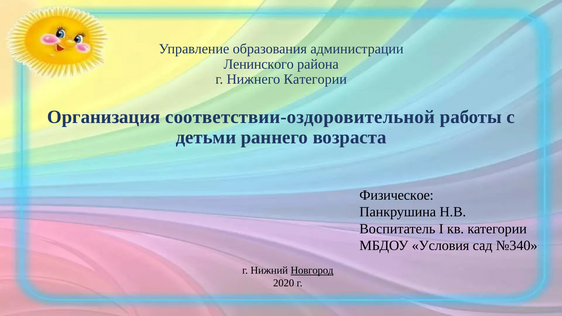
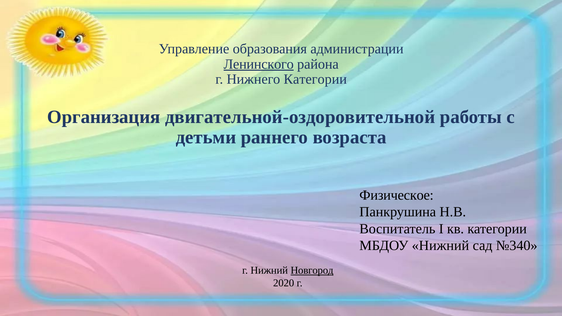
Ленинского underline: none -> present (259, 64)
соответствии-оздоровительной: соответствии-оздоровительной -> двигательной-оздоровительной (300, 117)
МБДОУ Условия: Условия -> Нижний (440, 246)
